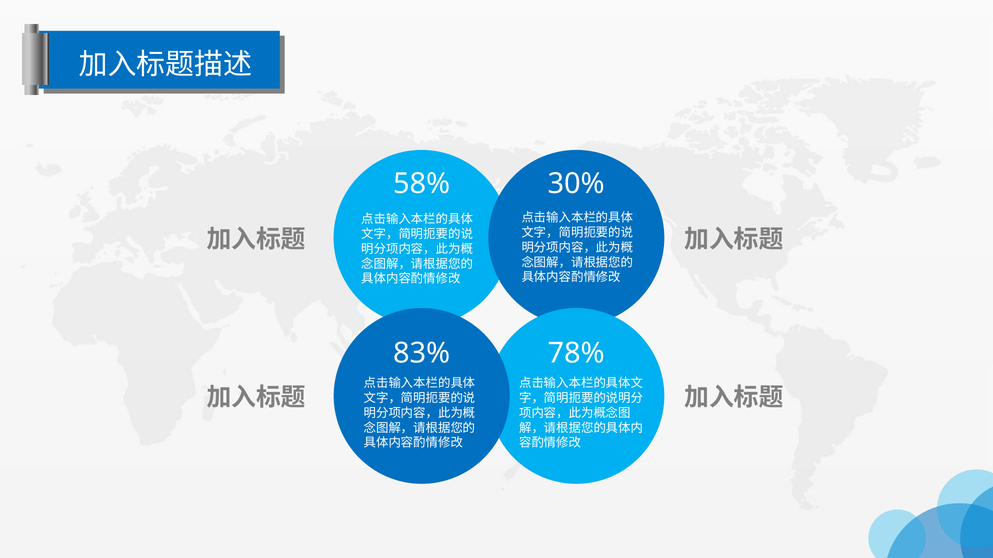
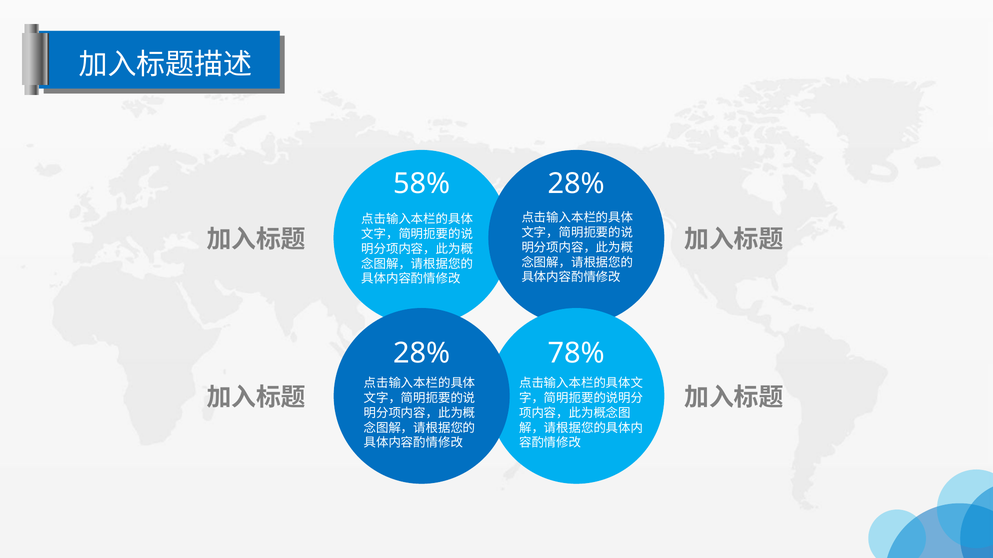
58% 30%: 30% -> 28% (576, 184)
83%: 83% -> 28% (422, 353)
